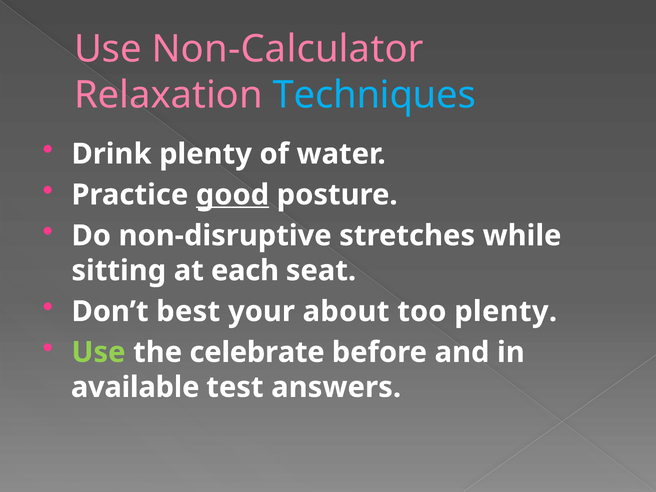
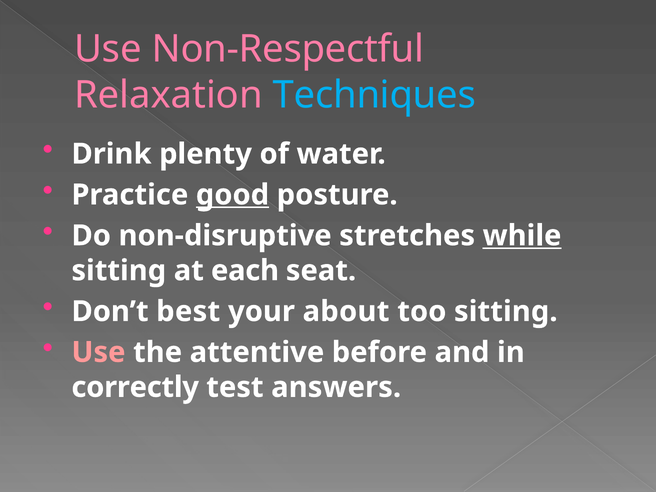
Non-Calculator: Non-Calculator -> Non-Respectful (288, 49)
while underline: none -> present (522, 236)
too plenty: plenty -> sitting (506, 311)
Use colour: light green -> pink (98, 352)
celebrate: celebrate -> attentive (257, 352)
available: available -> correctly (135, 387)
